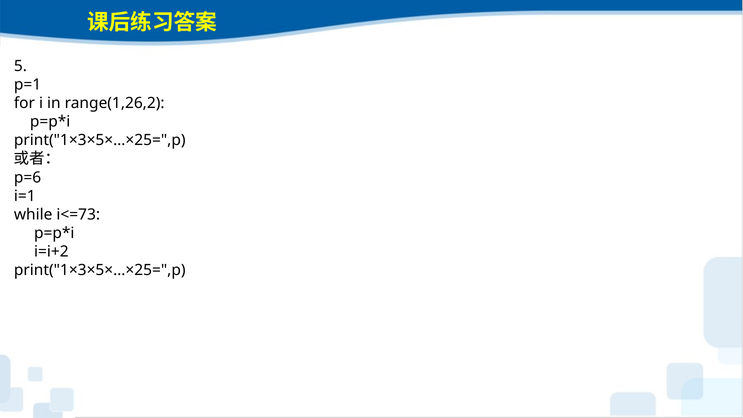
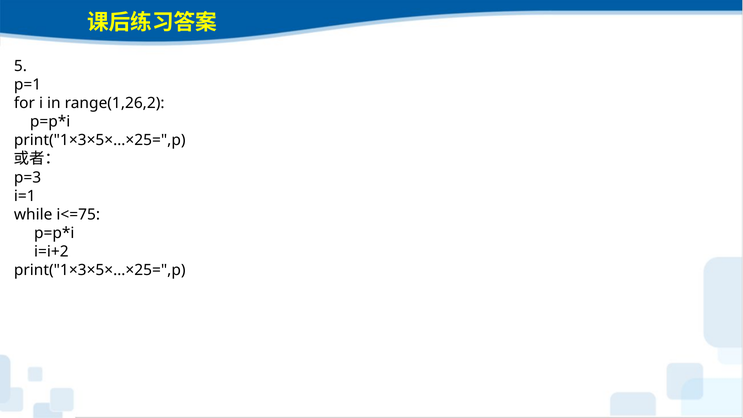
p=6: p=6 -> p=3 (28, 177)
i<=73: i<=73 -> i<=75 (78, 215)
